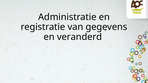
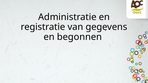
veranderd: veranderd -> begonnen (79, 37)
